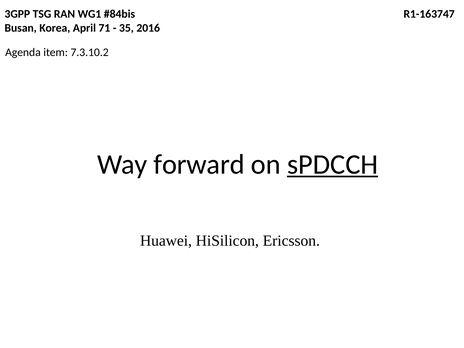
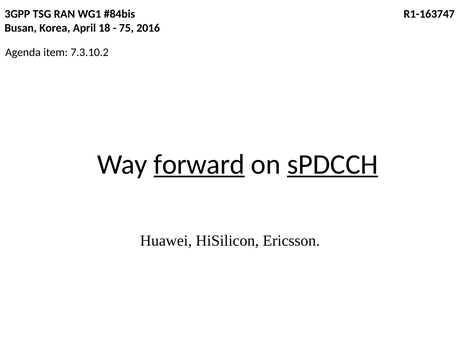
71: 71 -> 18 (104, 28)
35: 35 -> 75 (126, 28)
forward underline: none -> present (199, 164)
